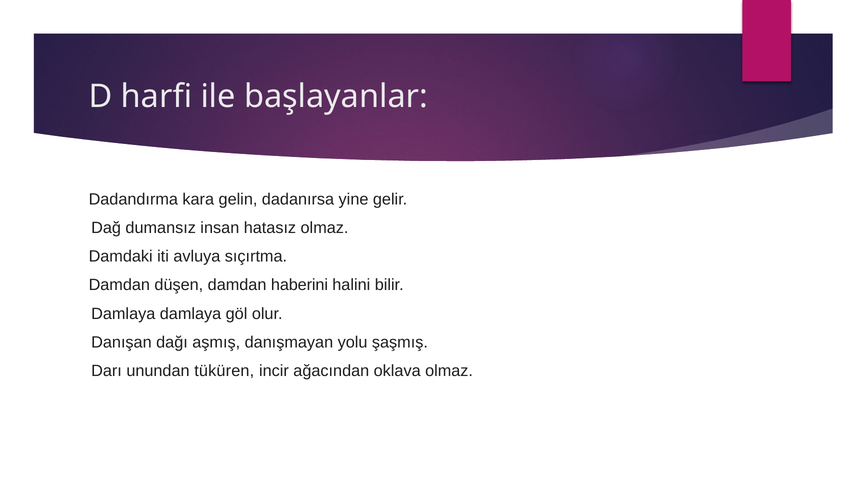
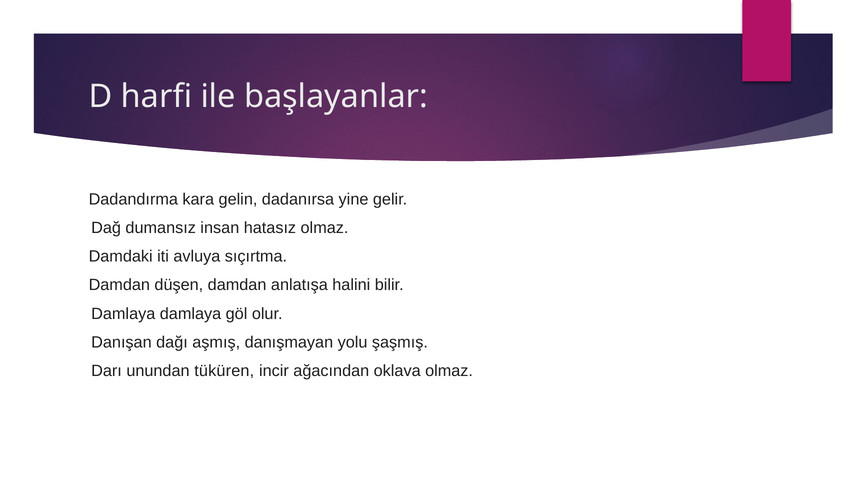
haberini: haberini -> anlatışa (299, 285)
